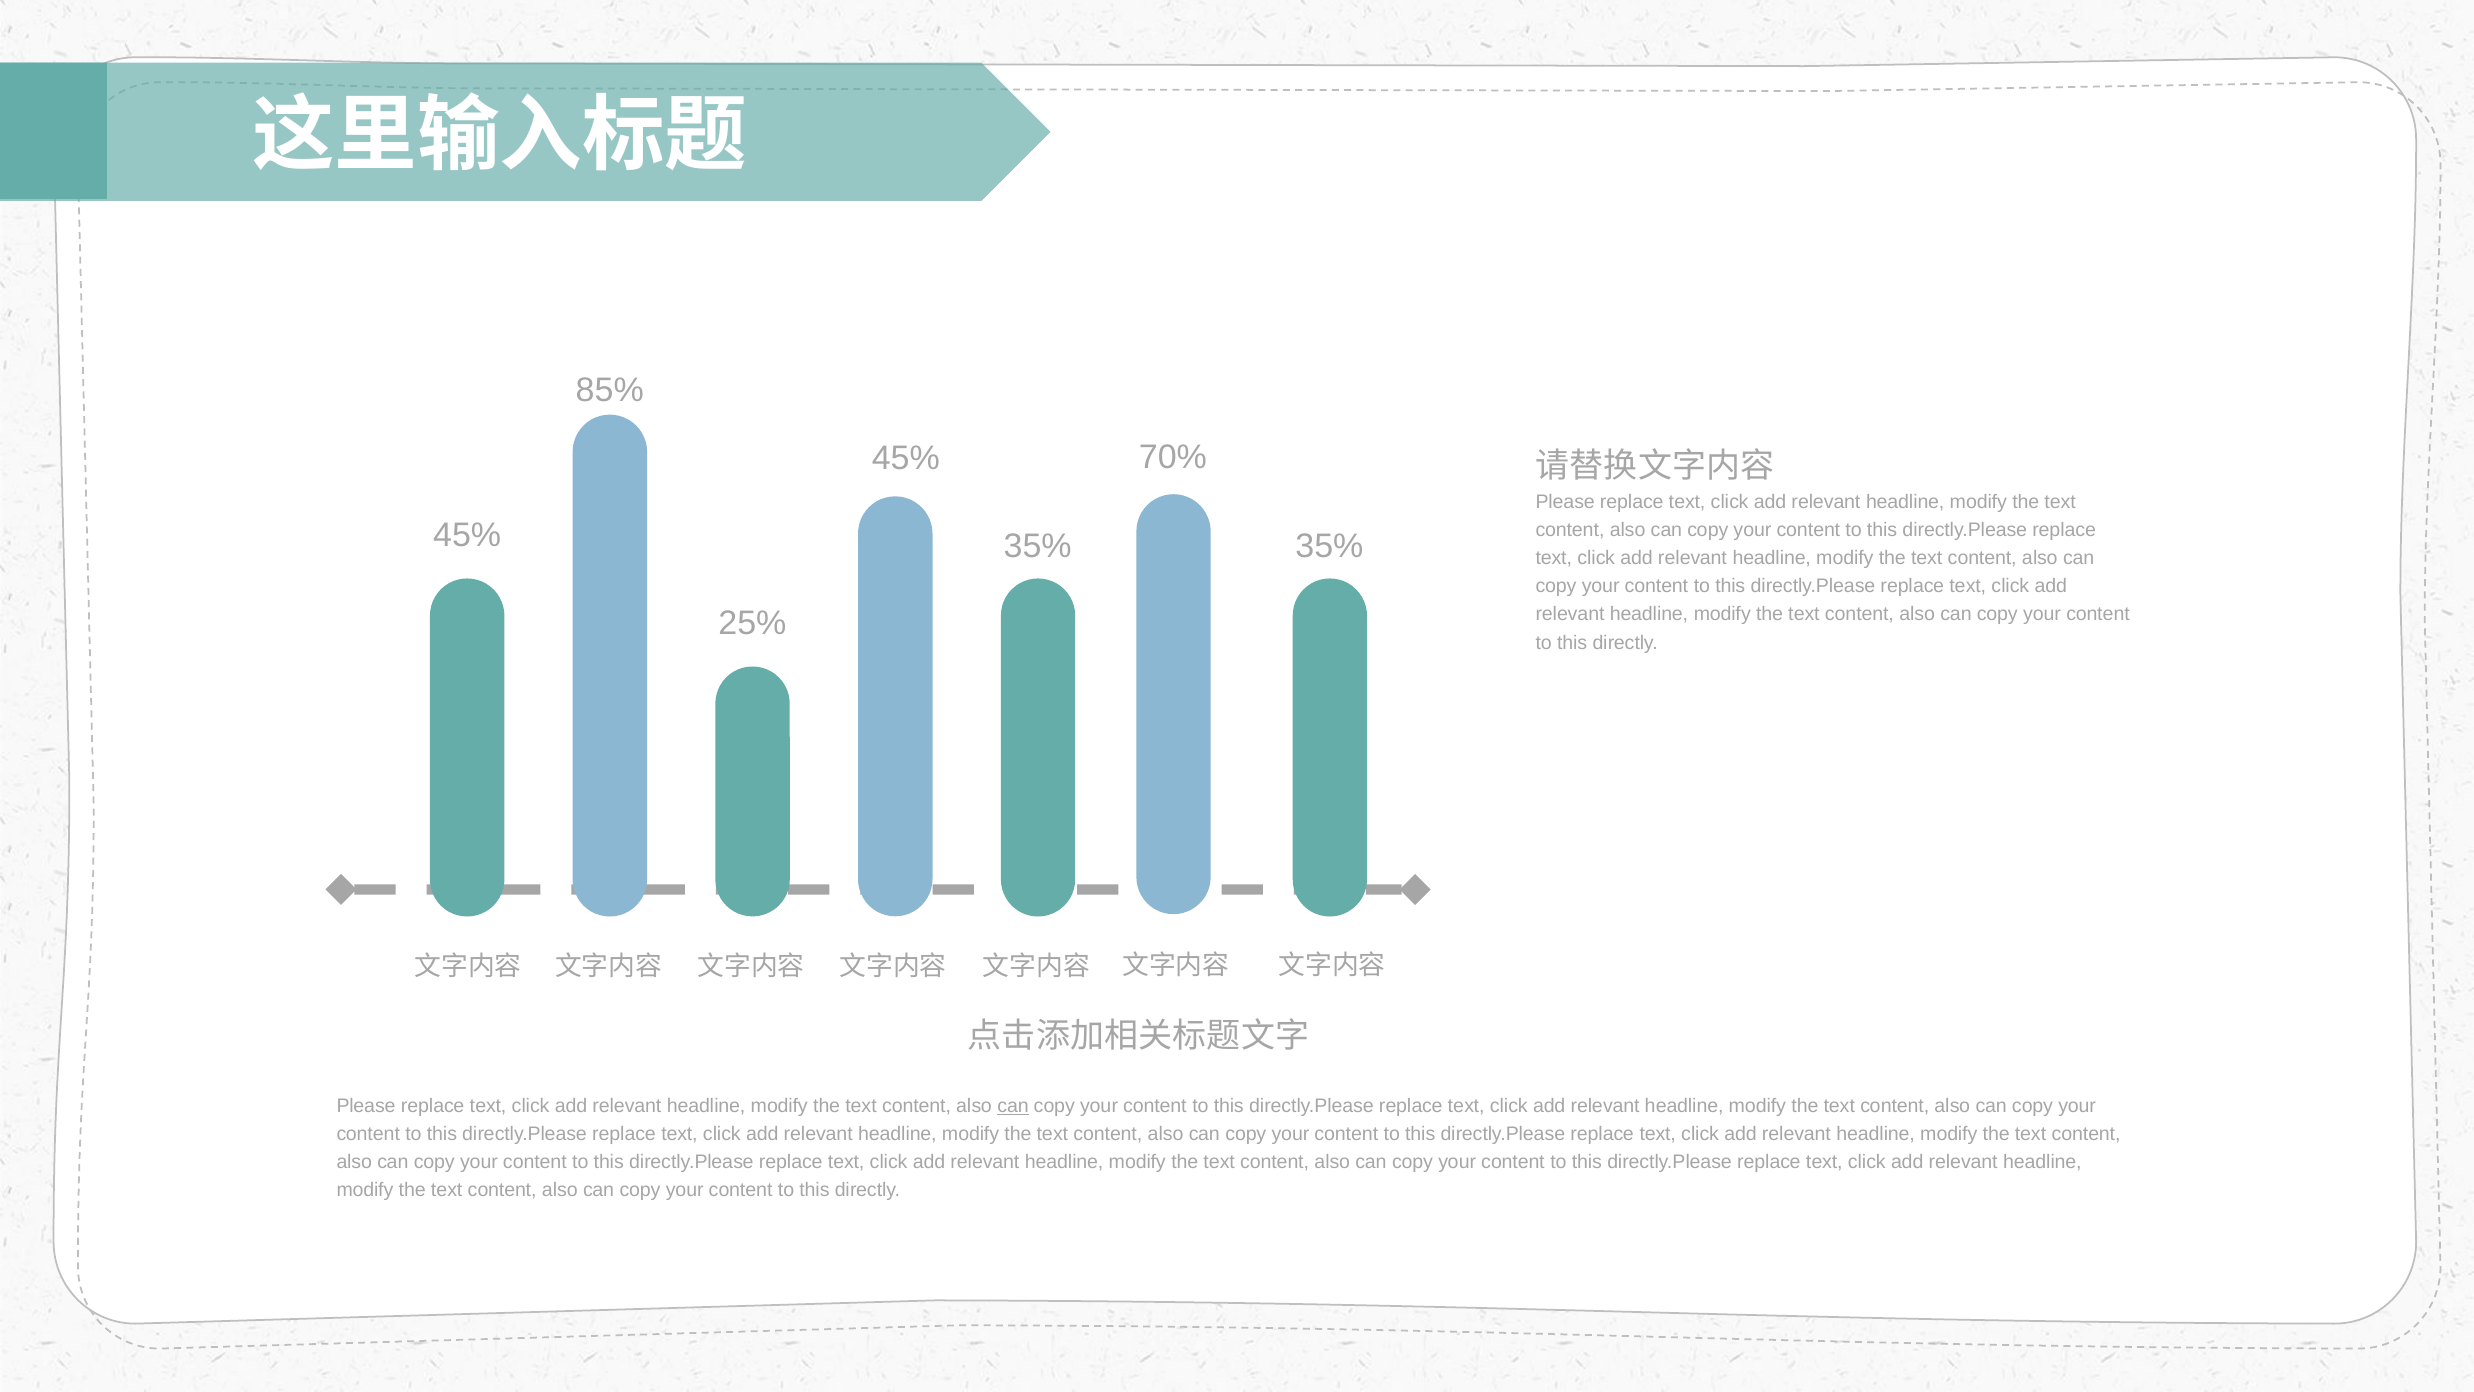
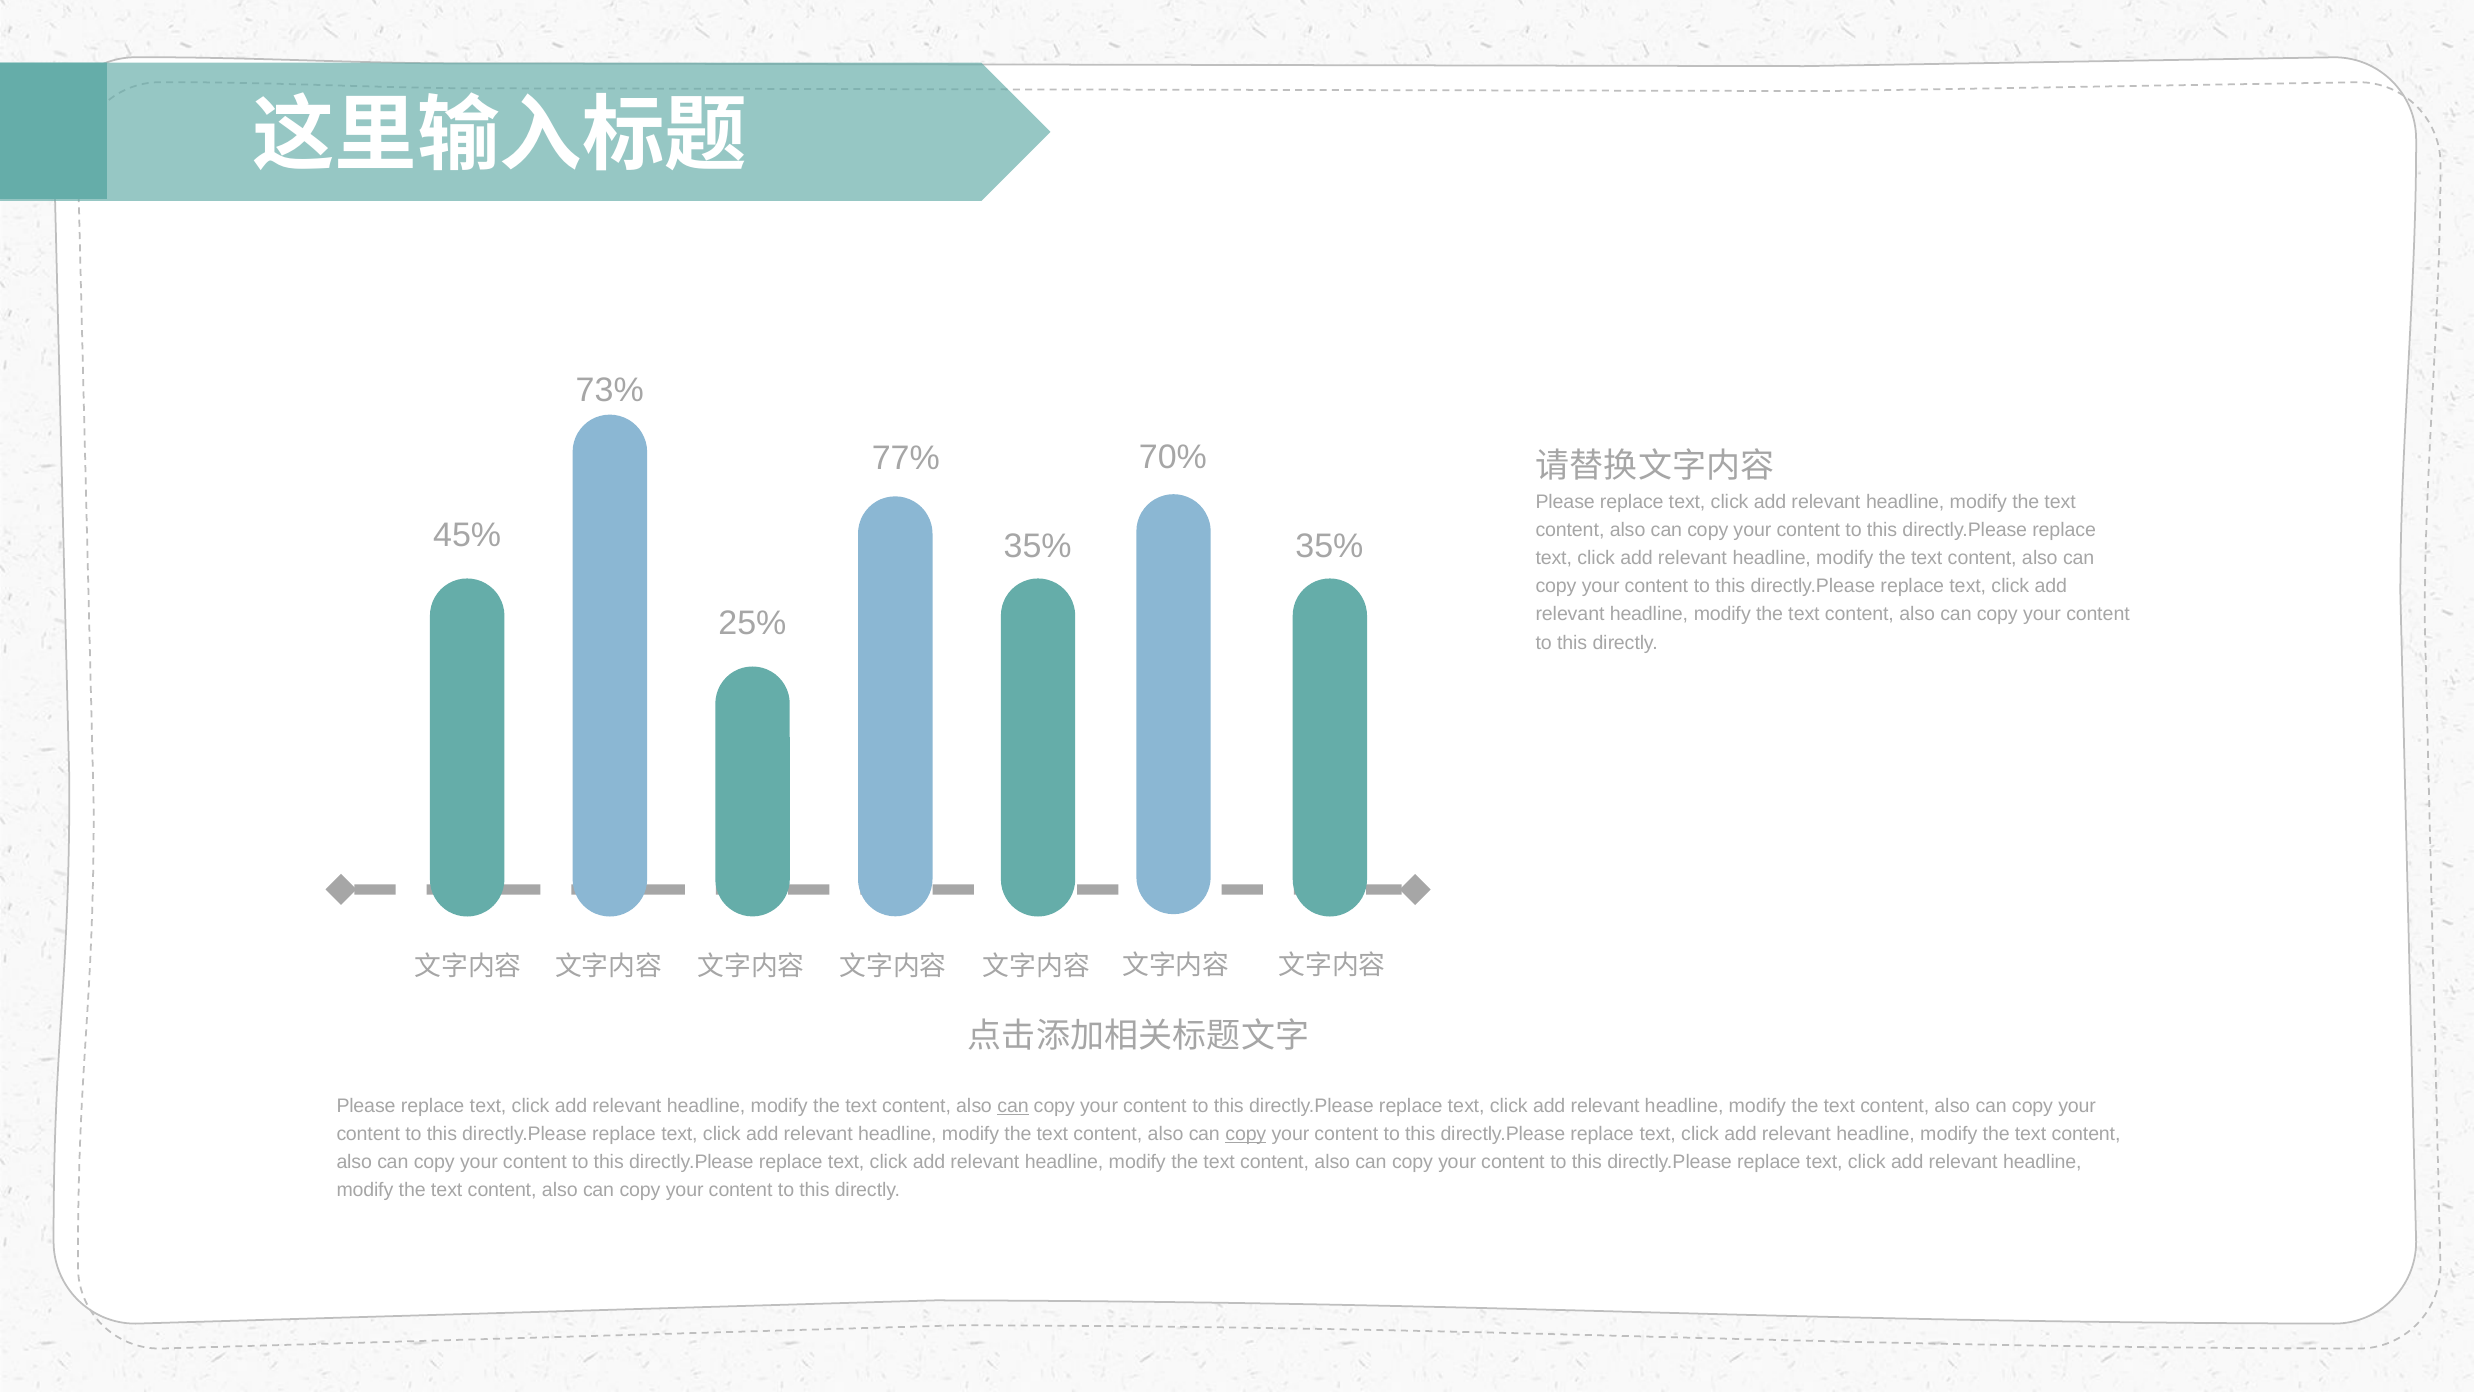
85%: 85% -> 73% (610, 391)
45%: 45% -> 77% (906, 458)
copy underline: none -> present (1246, 1134)
